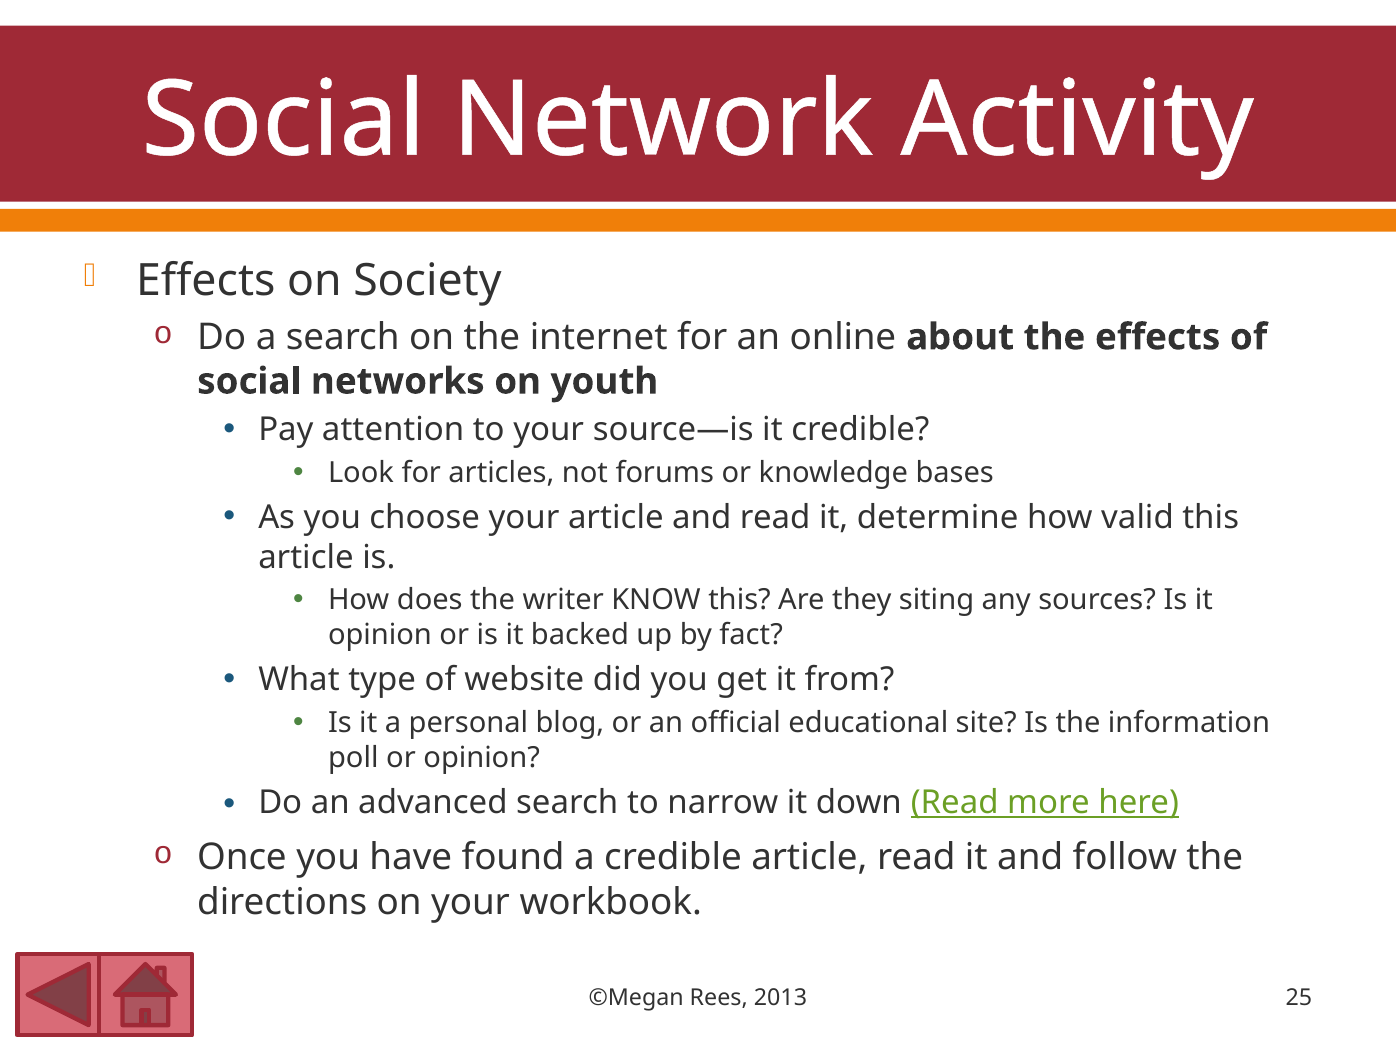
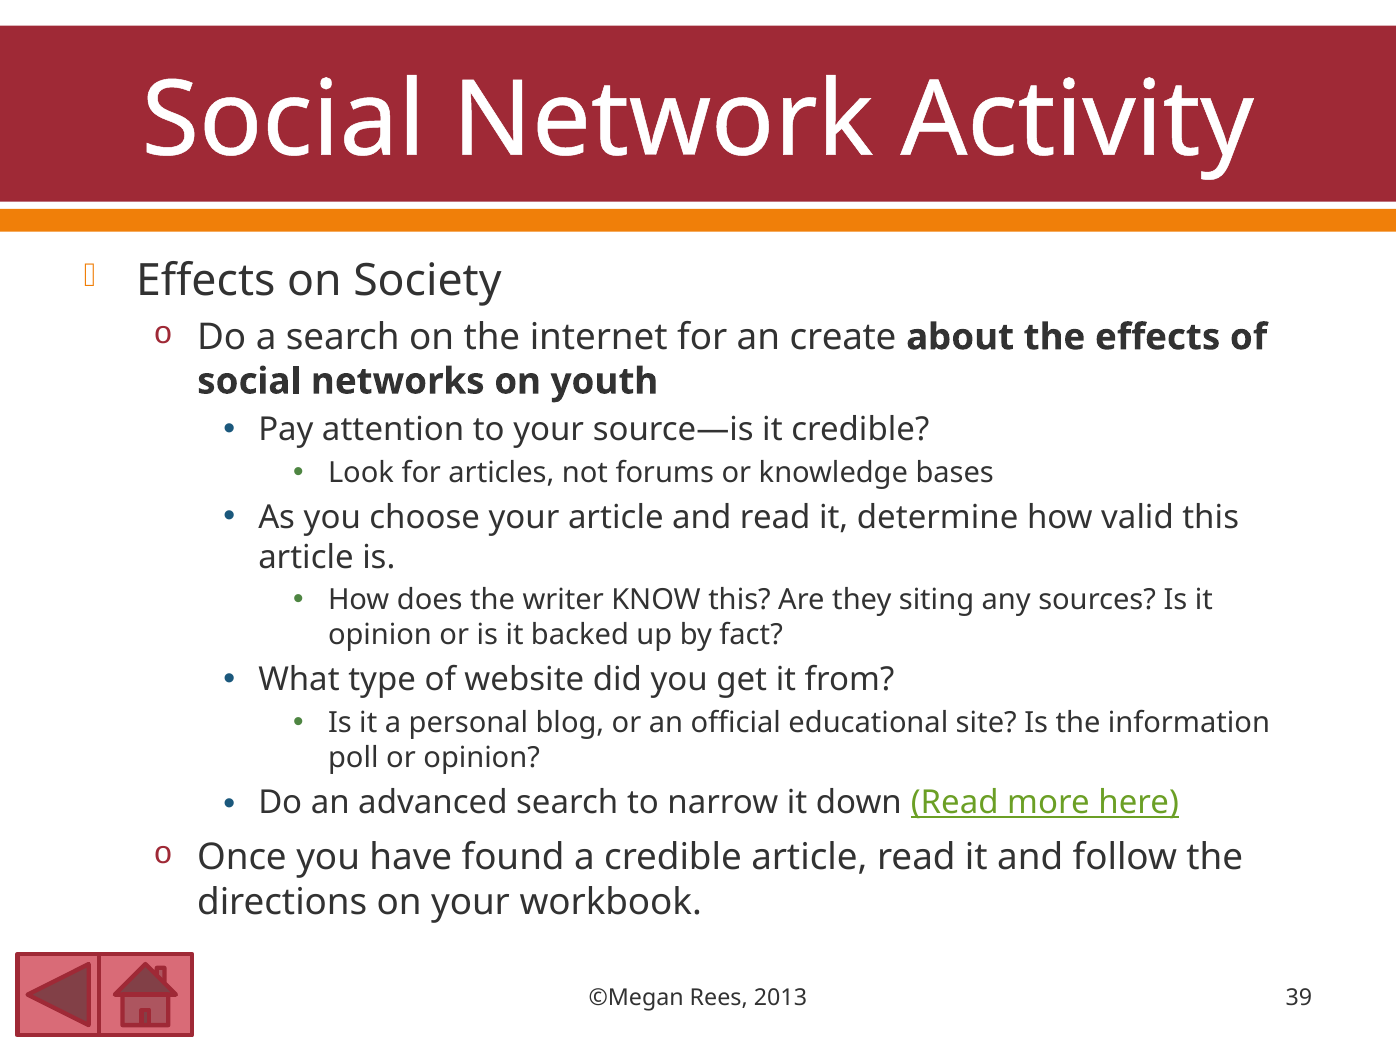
online: online -> create (843, 337)
25: 25 -> 39 (1299, 998)
